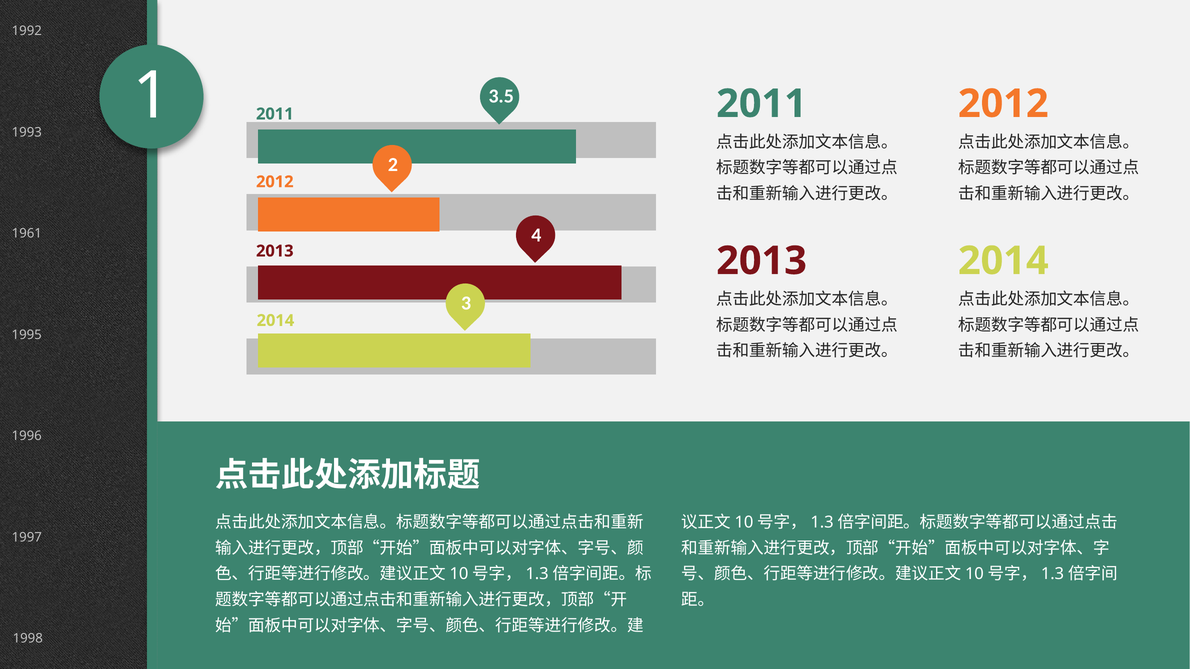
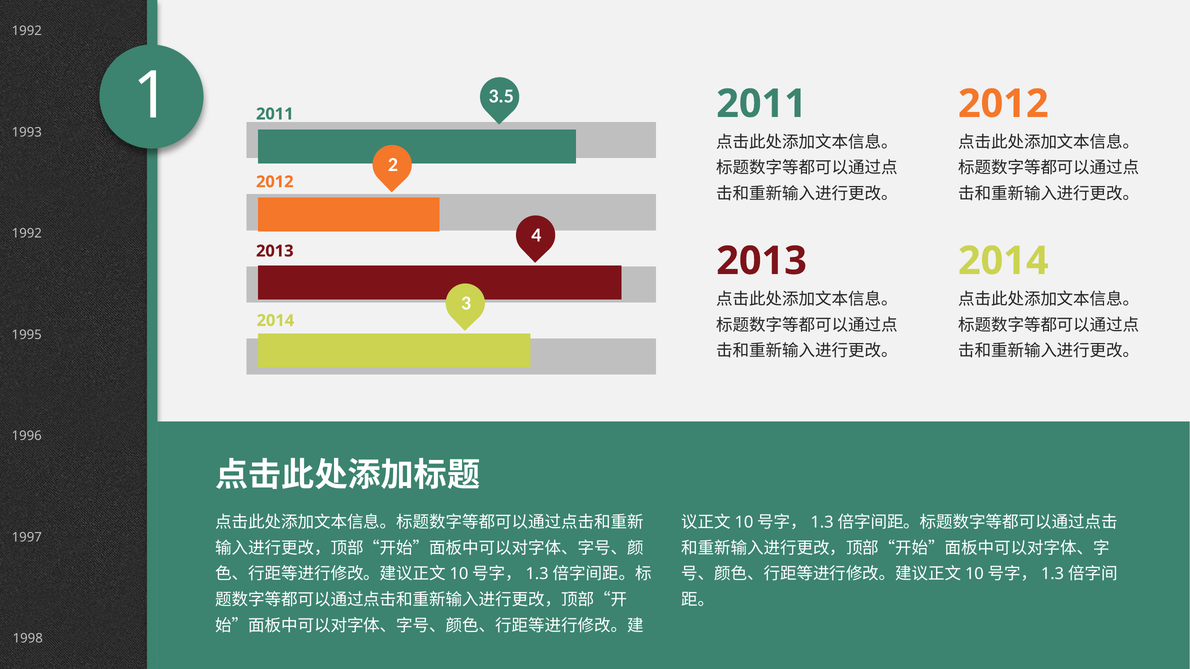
1961: 1961 -> 1992 (27, 234)
